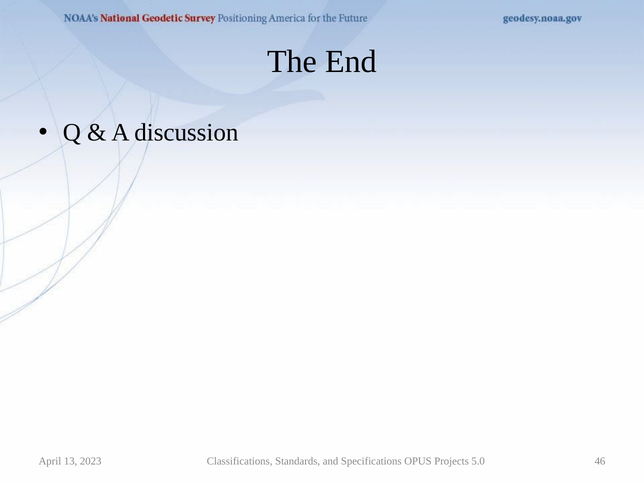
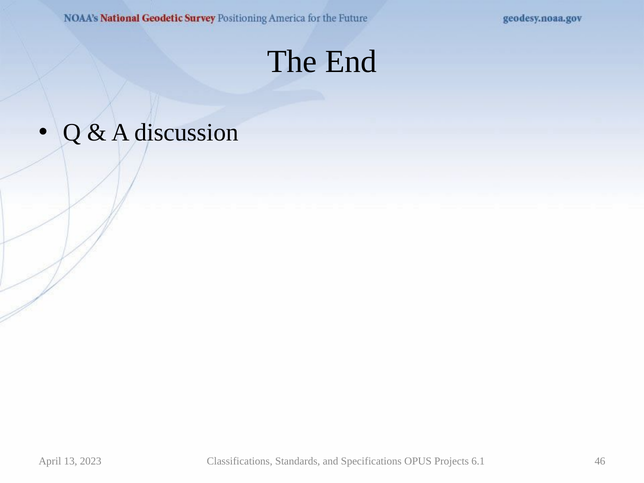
5.0: 5.0 -> 6.1 (478, 461)
